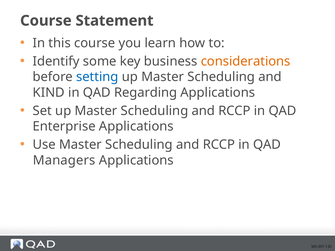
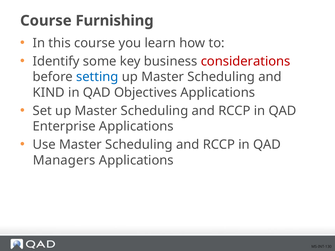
Statement: Statement -> Furnishing (115, 21)
considerations colour: orange -> red (246, 61)
Regarding: Regarding -> Objectives (146, 93)
